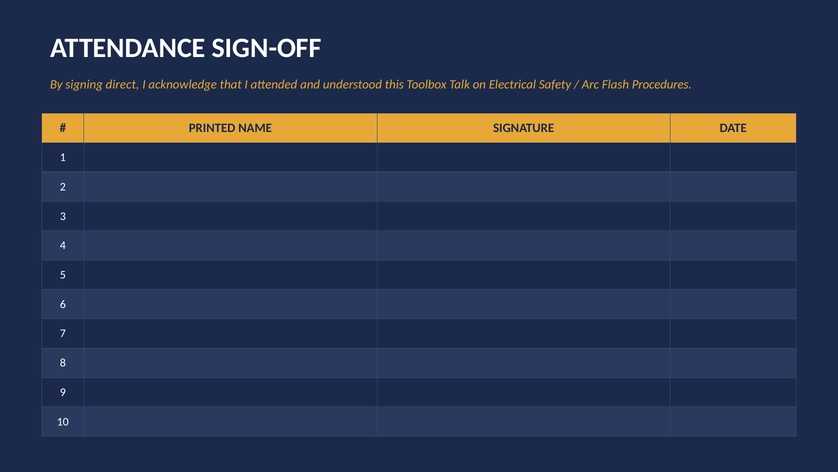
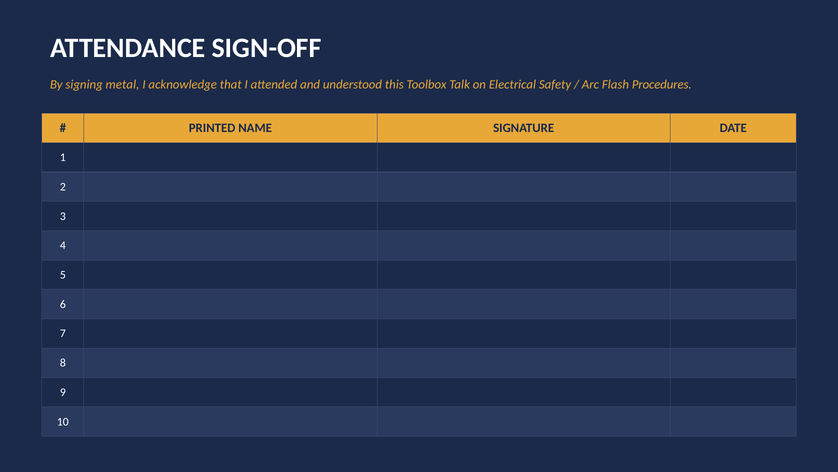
direct: direct -> metal (122, 85)
